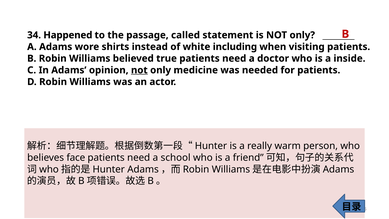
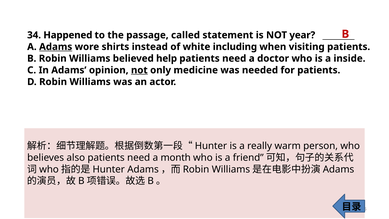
is NOT only: only -> year (302, 35)
Adams underline: none -> present (56, 47)
true: true -> help (167, 58)
face: face -> also (76, 158)
school: school -> month (176, 158)
